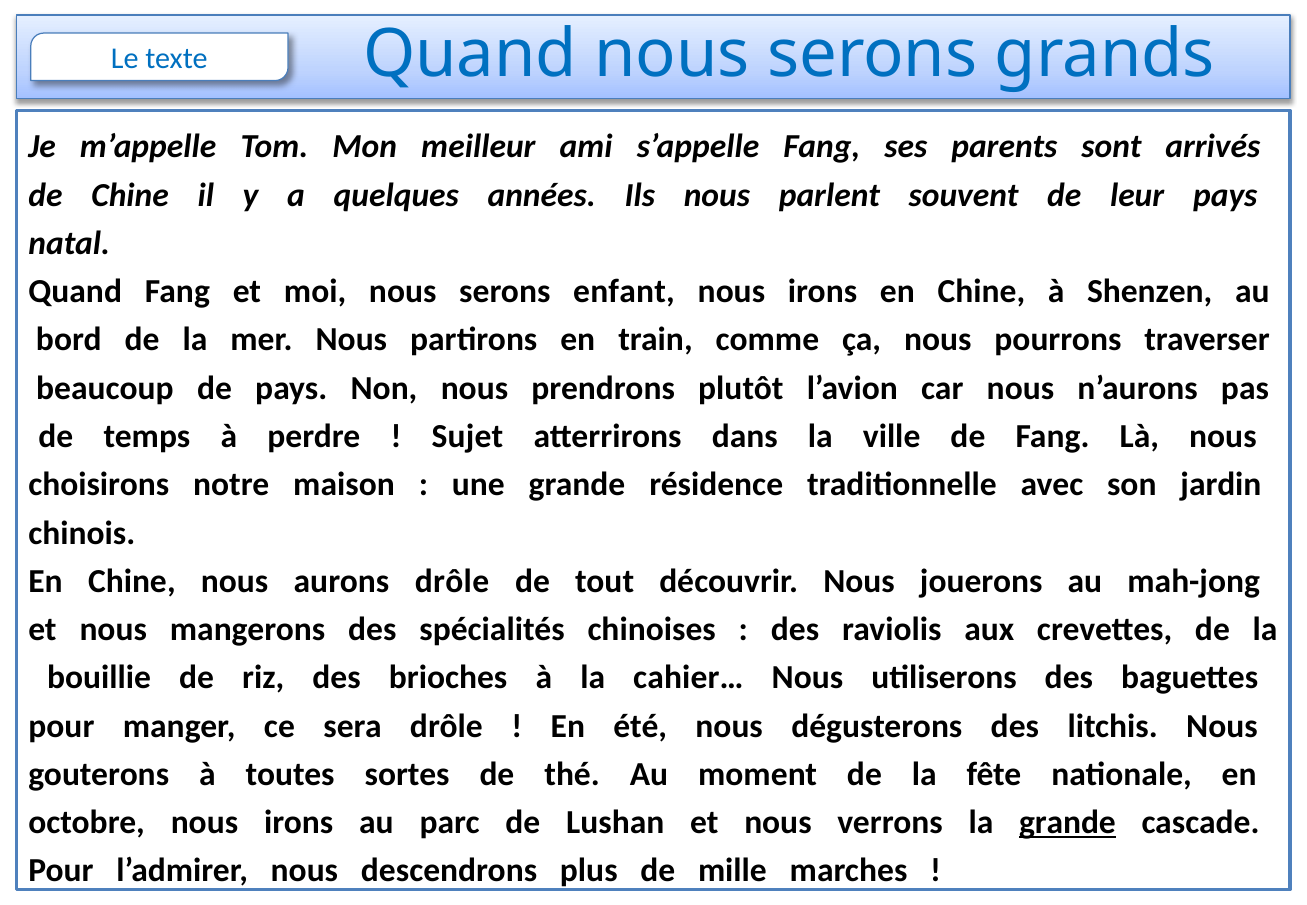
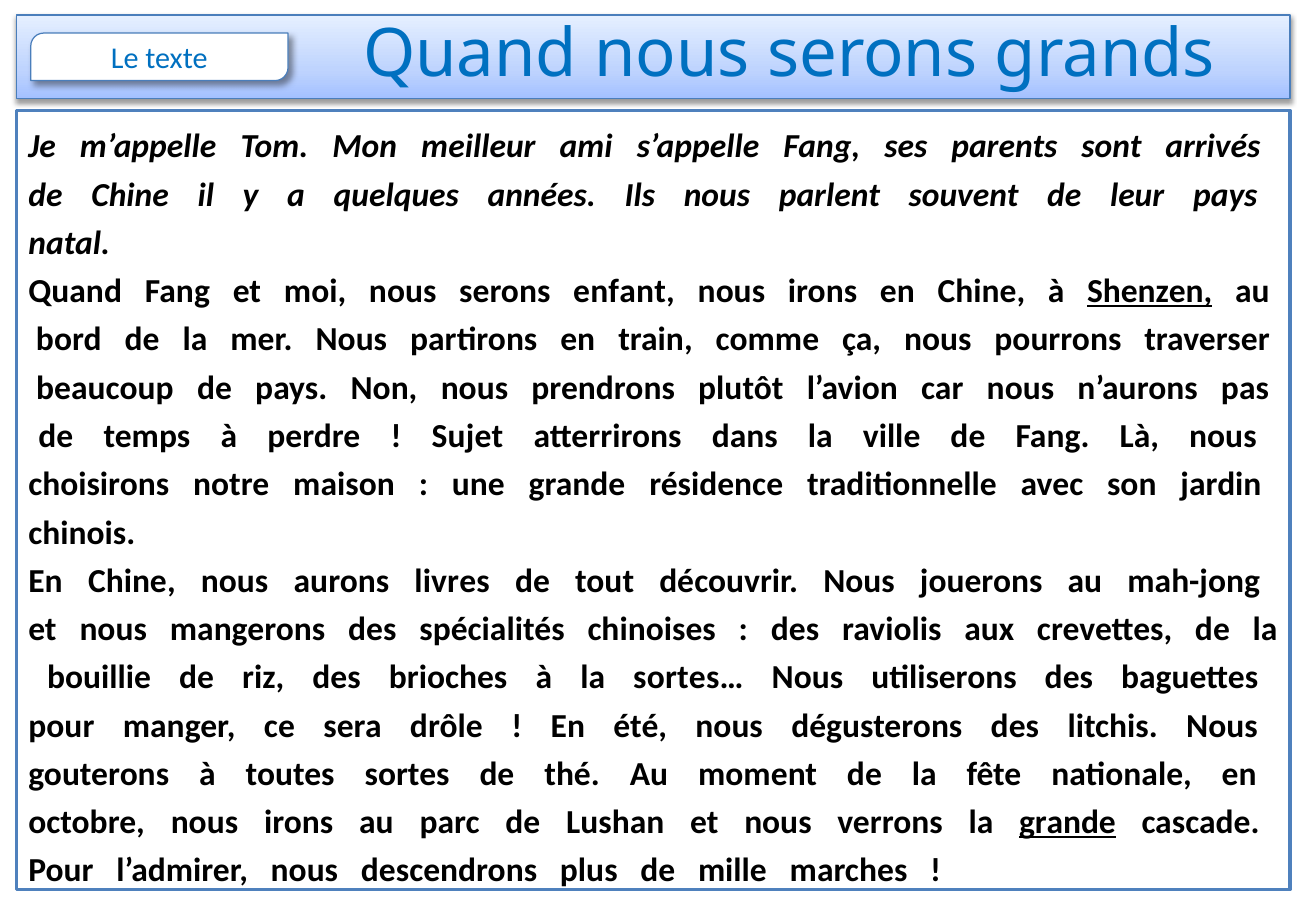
Shenzen underline: none -> present (1150, 292)
aurons drôle: drôle -> livres (452, 581)
cahier…: cahier… -> sortes… (688, 678)
